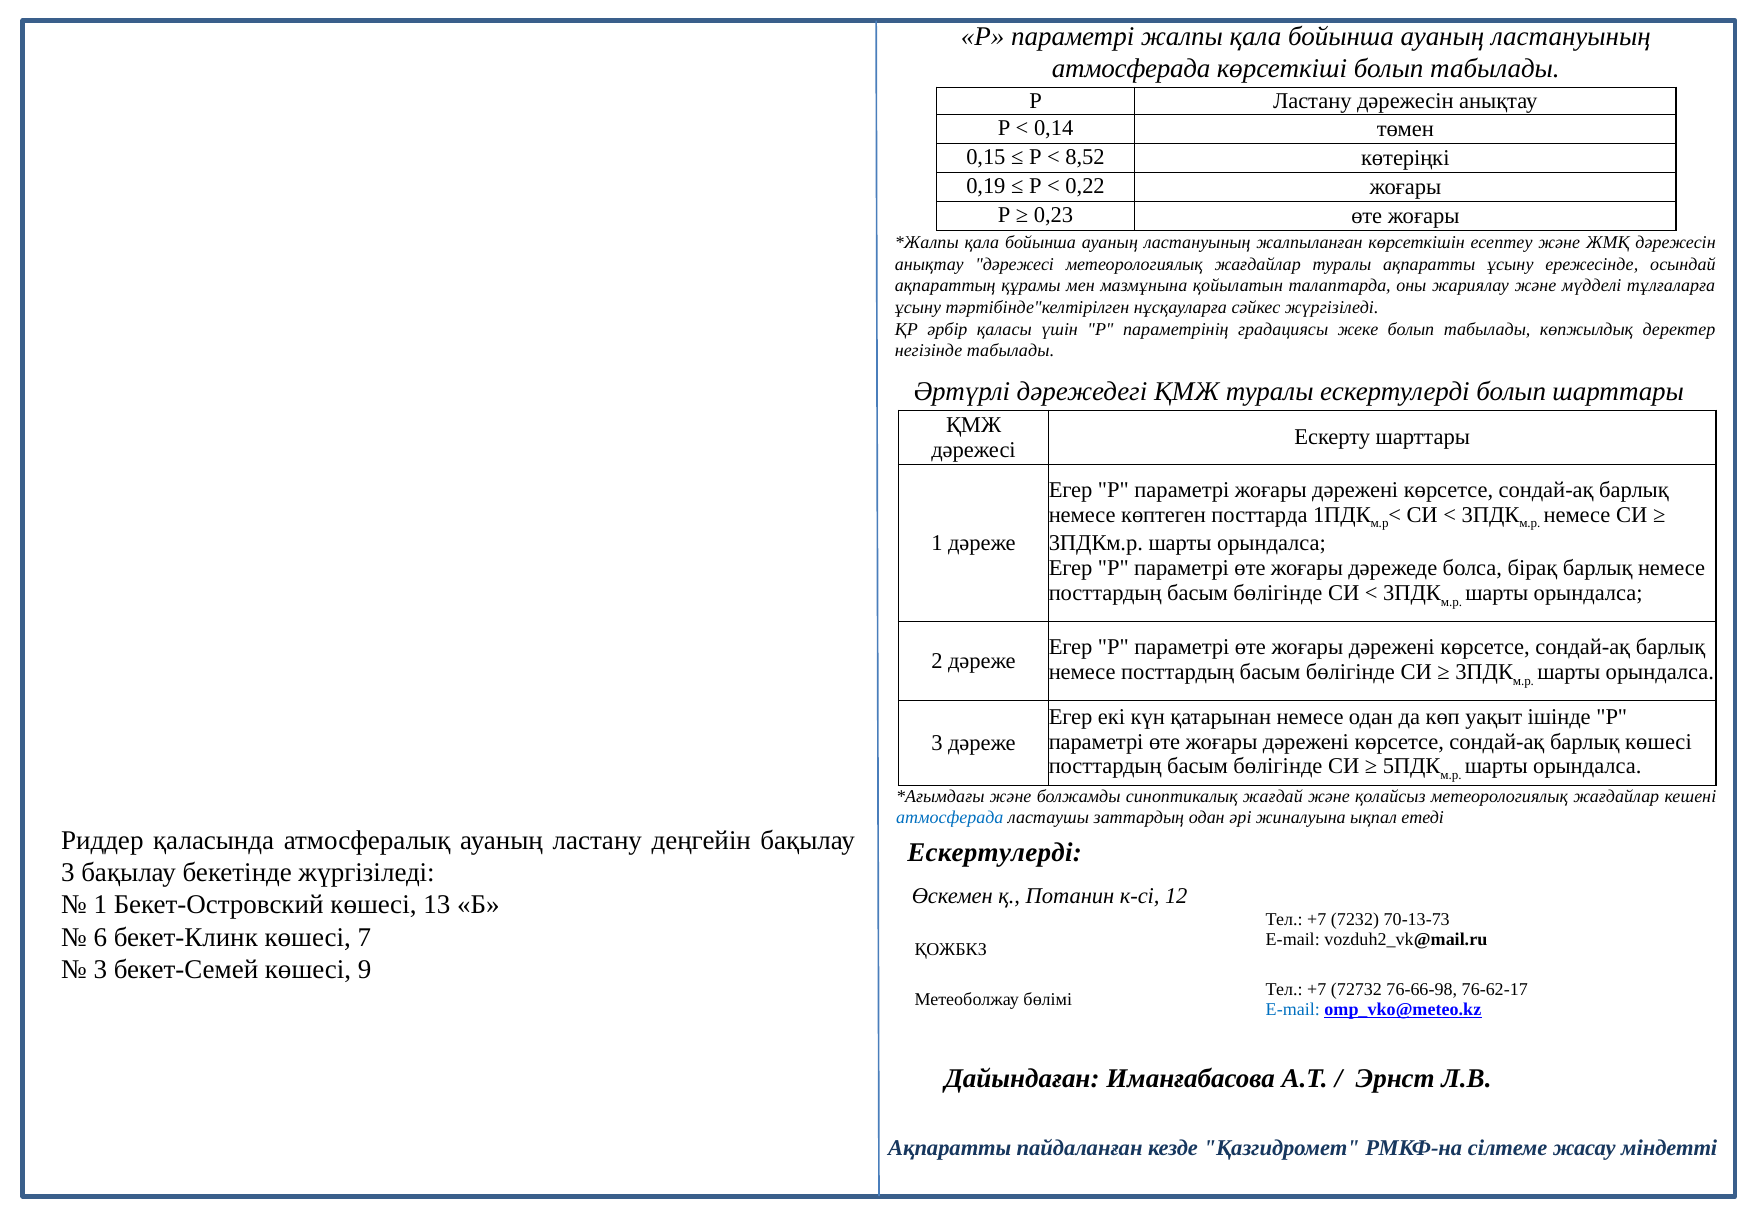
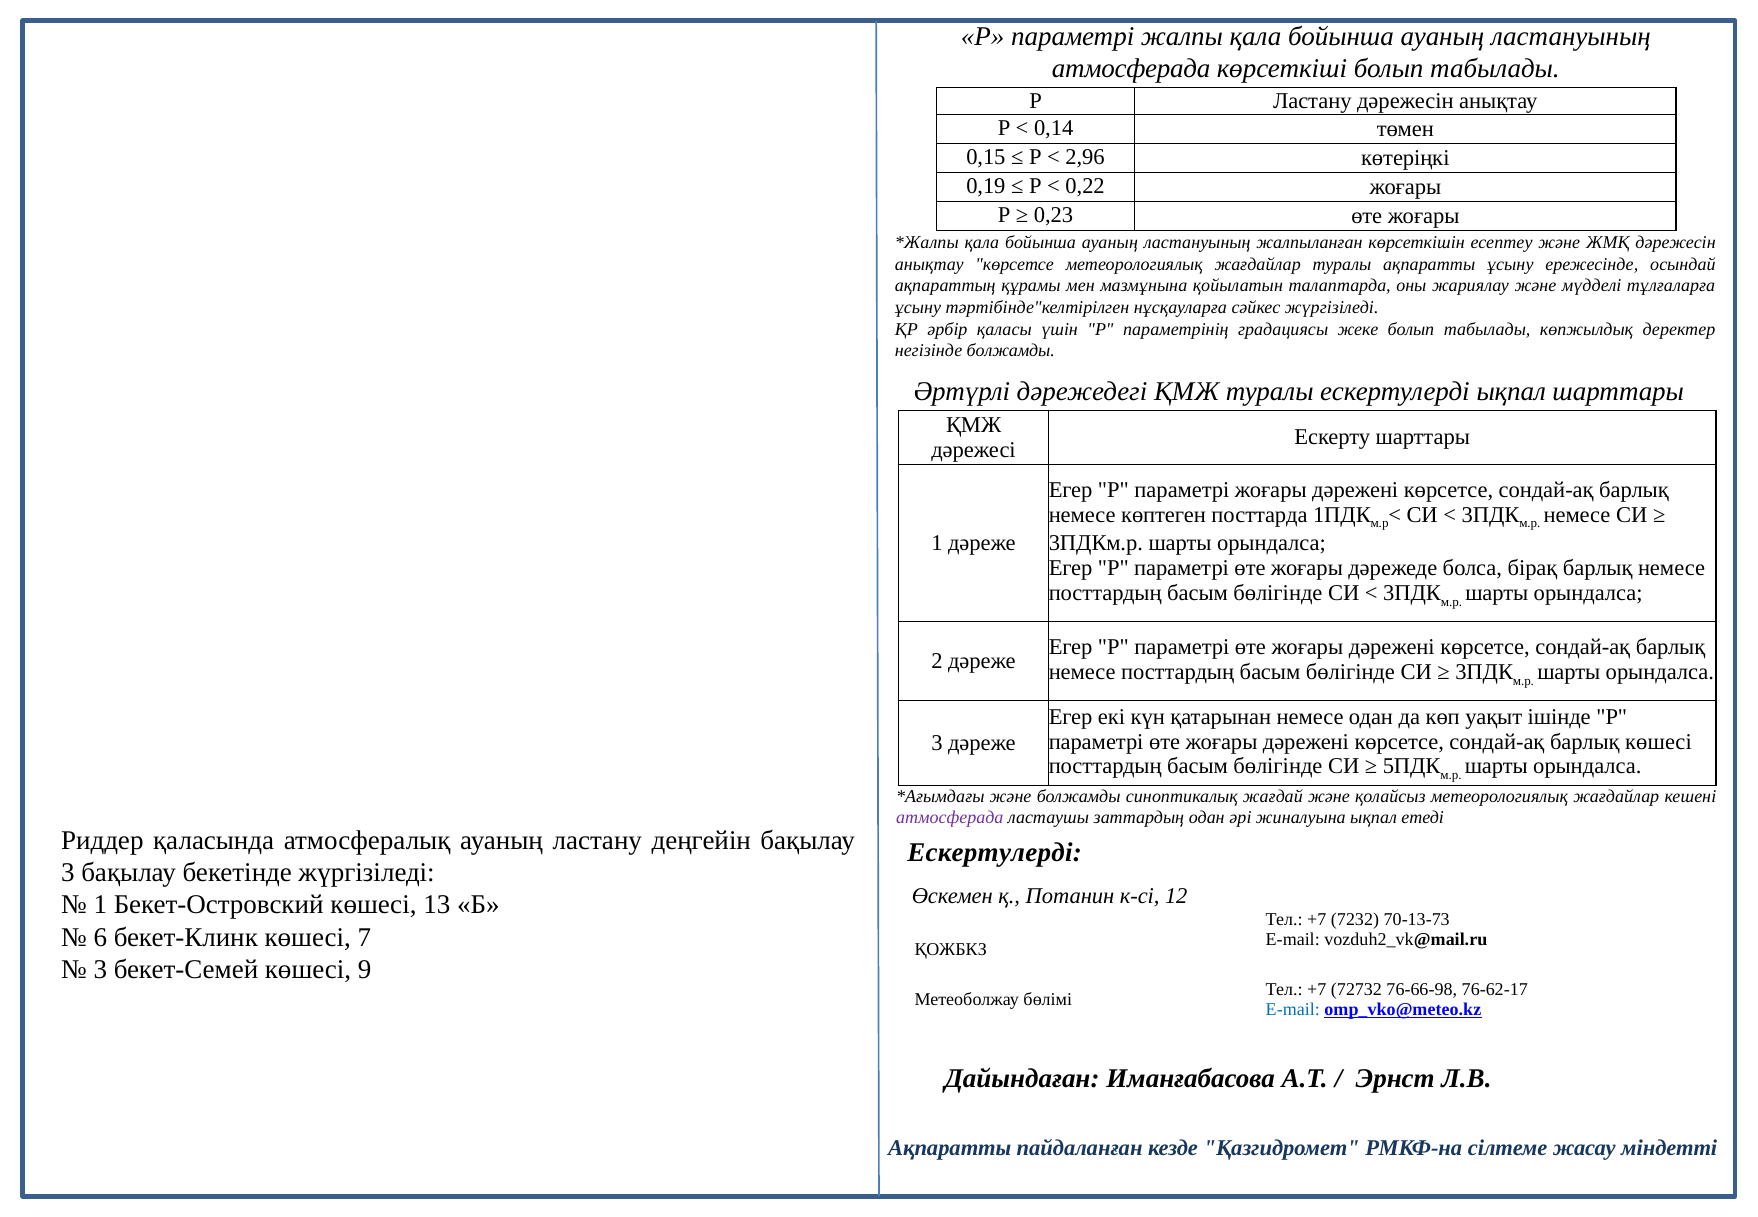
8,52: 8,52 -> 2,96 (1085, 158)
анықтау дәрежесі: дәрежесі -> көрсетсе (1015, 264)
негізінде табылады: табылады -> болжамды (1011, 351)
ескертулерді болып: болып -> ықпал (1511, 392)
атмосферада colour: blue -> purple (950, 818)
